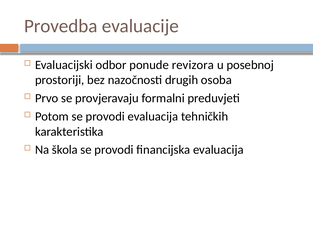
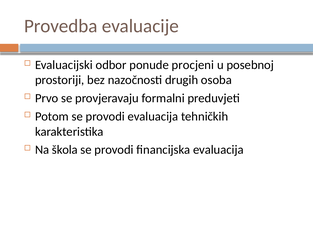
revizora: revizora -> procjeni (193, 65)
